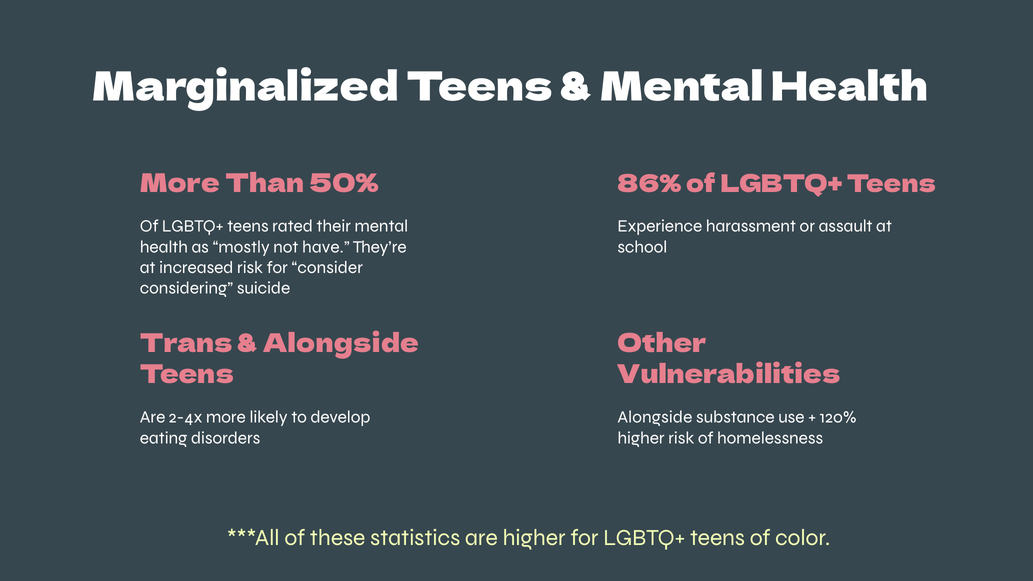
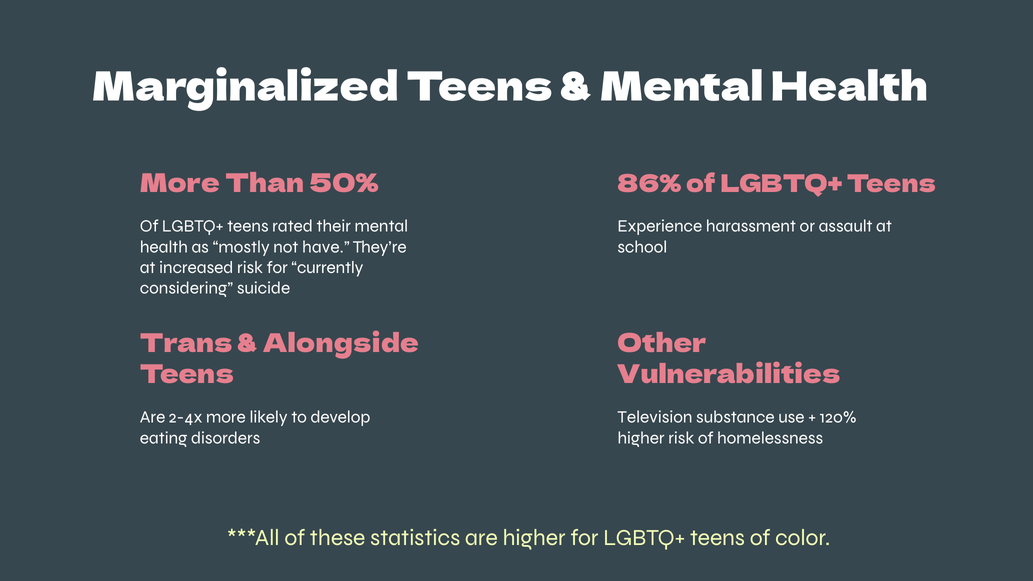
consider: consider -> currently (327, 268)
Alongside: Alongside -> Television (655, 417)
